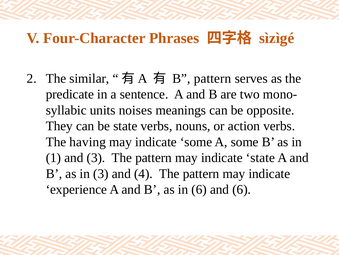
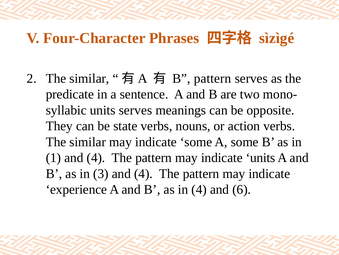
units noises: noises -> serves (136, 110)
having: having -> similar (88, 142)
1 and 3: 3 -> 4 (96, 157)
indicate state: state -> units (261, 157)
in 6: 6 -> 4 (199, 189)
